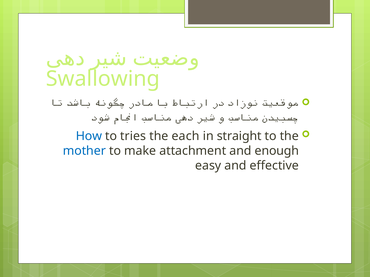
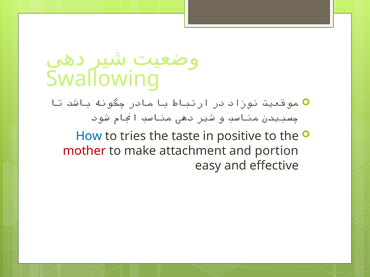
each: each -> taste (186, 136)
straight: straight -> positive (239, 136)
mother colour: blue -> red (84, 151)
enough: enough -> portion (277, 151)
